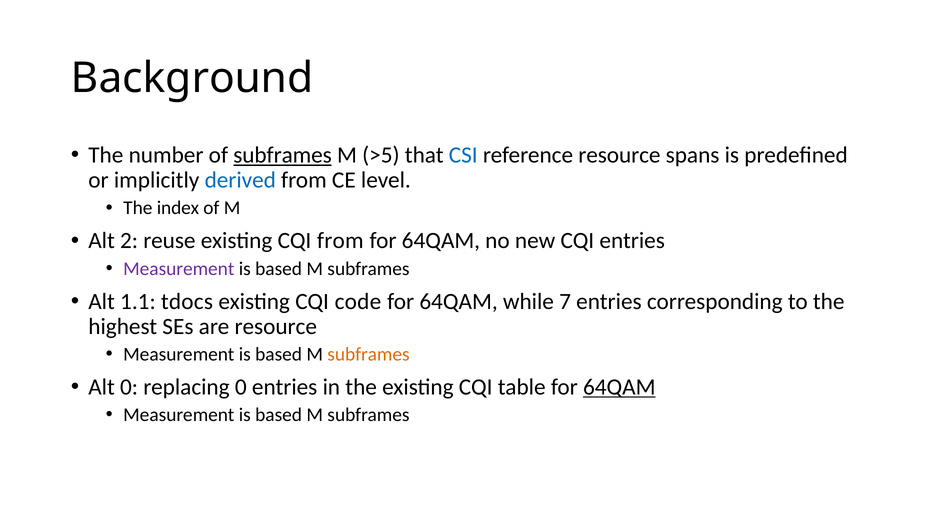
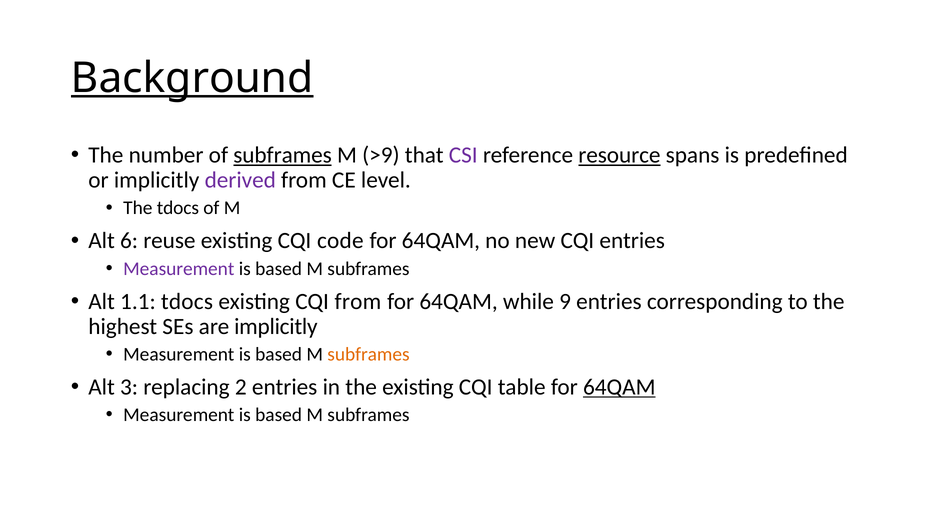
Background underline: none -> present (192, 78)
>5: >5 -> >9 (381, 155)
CSI colour: blue -> purple (463, 155)
resource underline: none -> present (619, 155)
derived colour: blue -> purple (240, 180)
The index: index -> tdocs (178, 208)
2: 2 -> 6 (129, 241)
CQI from: from -> code (340, 241)
CQI code: code -> from (358, 301)
7: 7 -> 9 (565, 301)
are resource: resource -> implicitly (276, 327)
Alt 0: 0 -> 3 (129, 387)
replacing 0: 0 -> 2 (241, 387)
